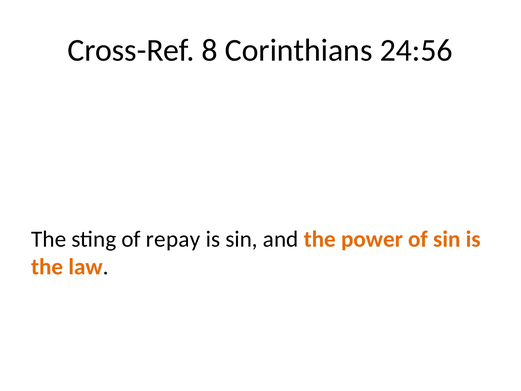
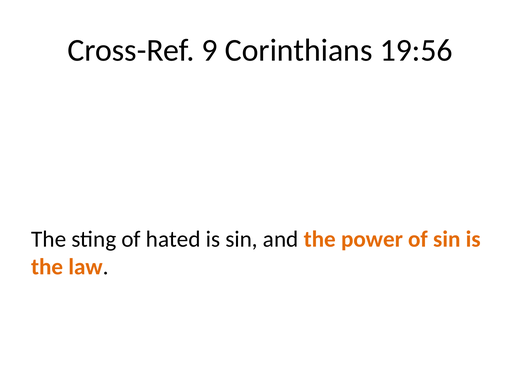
8: 8 -> 9 (210, 50)
24:56: 24:56 -> 19:56 (416, 50)
repay: repay -> hated (173, 239)
